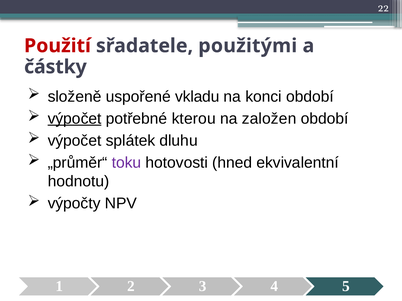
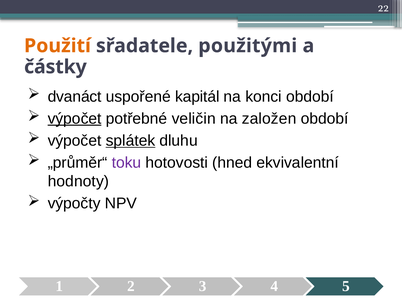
Použití colour: red -> orange (57, 46)
složeně: složeně -> dvanáct (75, 97)
vkladu: vkladu -> kapitál (197, 97)
kterou: kterou -> veličin (194, 119)
splátek underline: none -> present (130, 141)
hodnotu: hodnotu -> hodnoty (78, 182)
